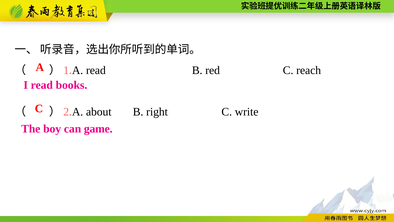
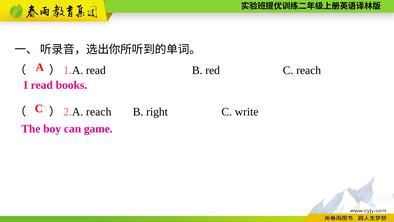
A about: about -> reach (99, 112)
